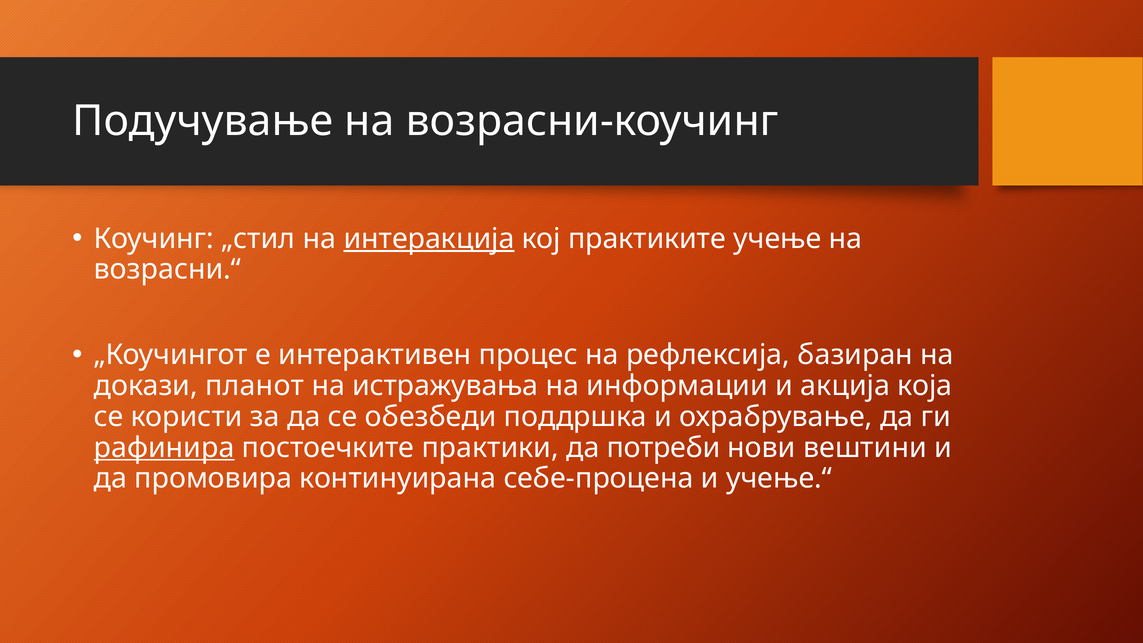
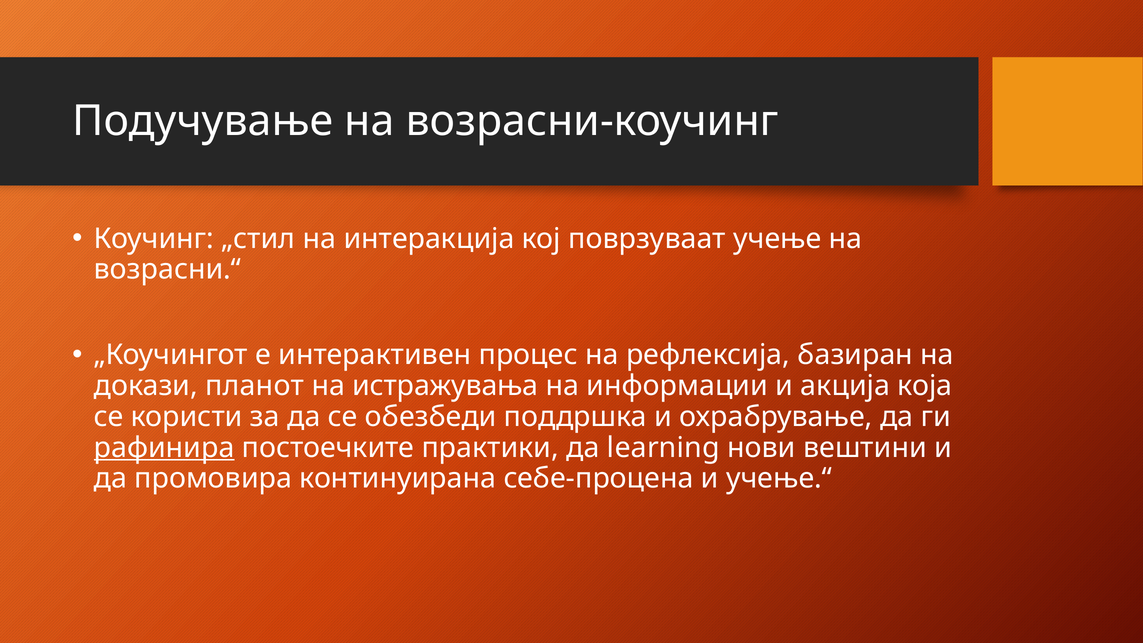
интеракција underline: present -> none (429, 239)
практиките: практиките -> поврзуваат (647, 239)
потреби: потреби -> learning (663, 448)
